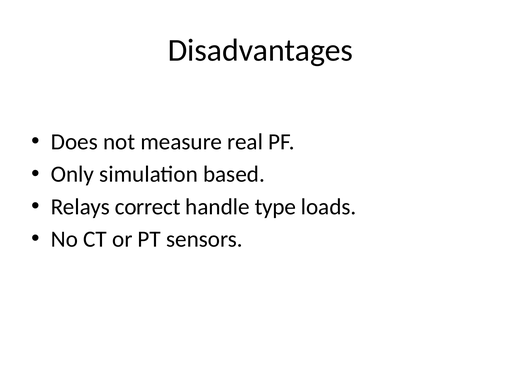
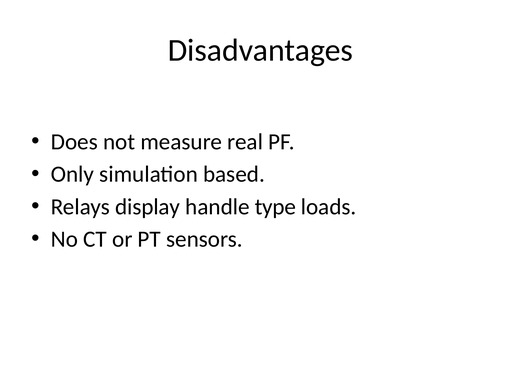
correct: correct -> display (148, 207)
